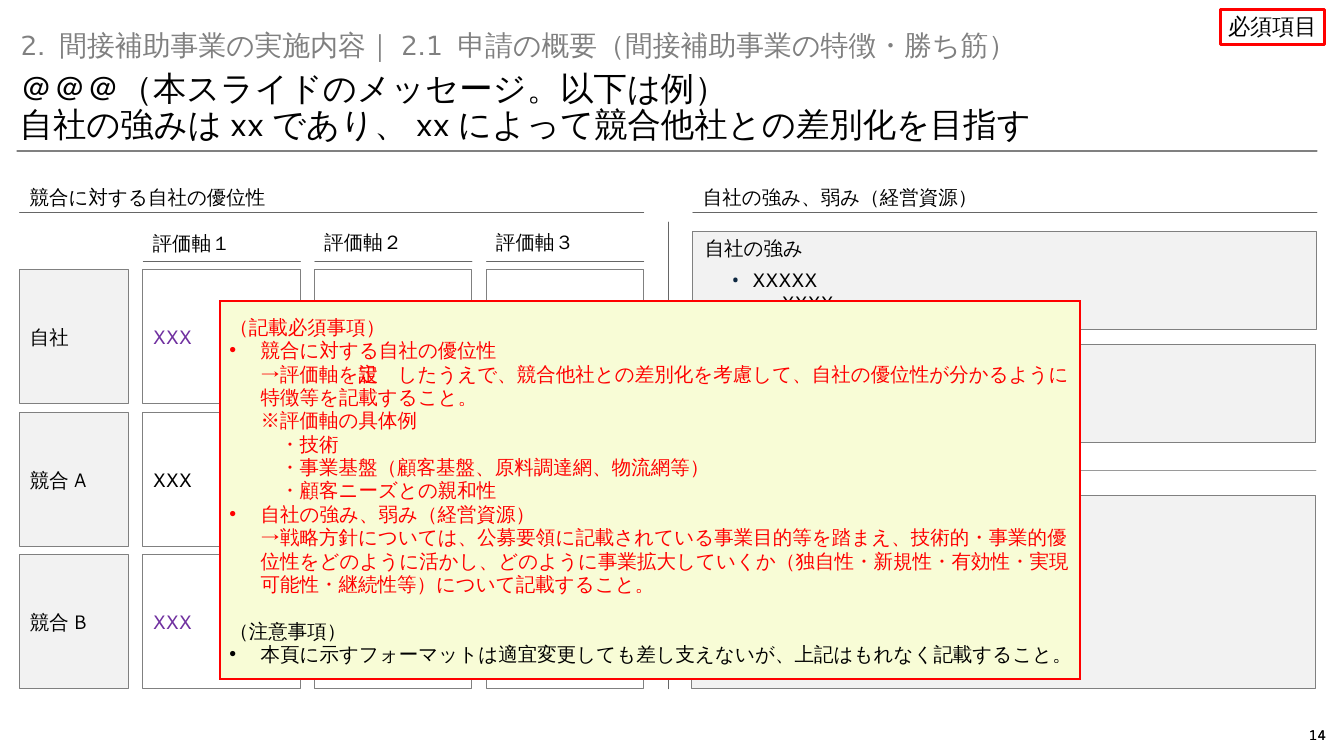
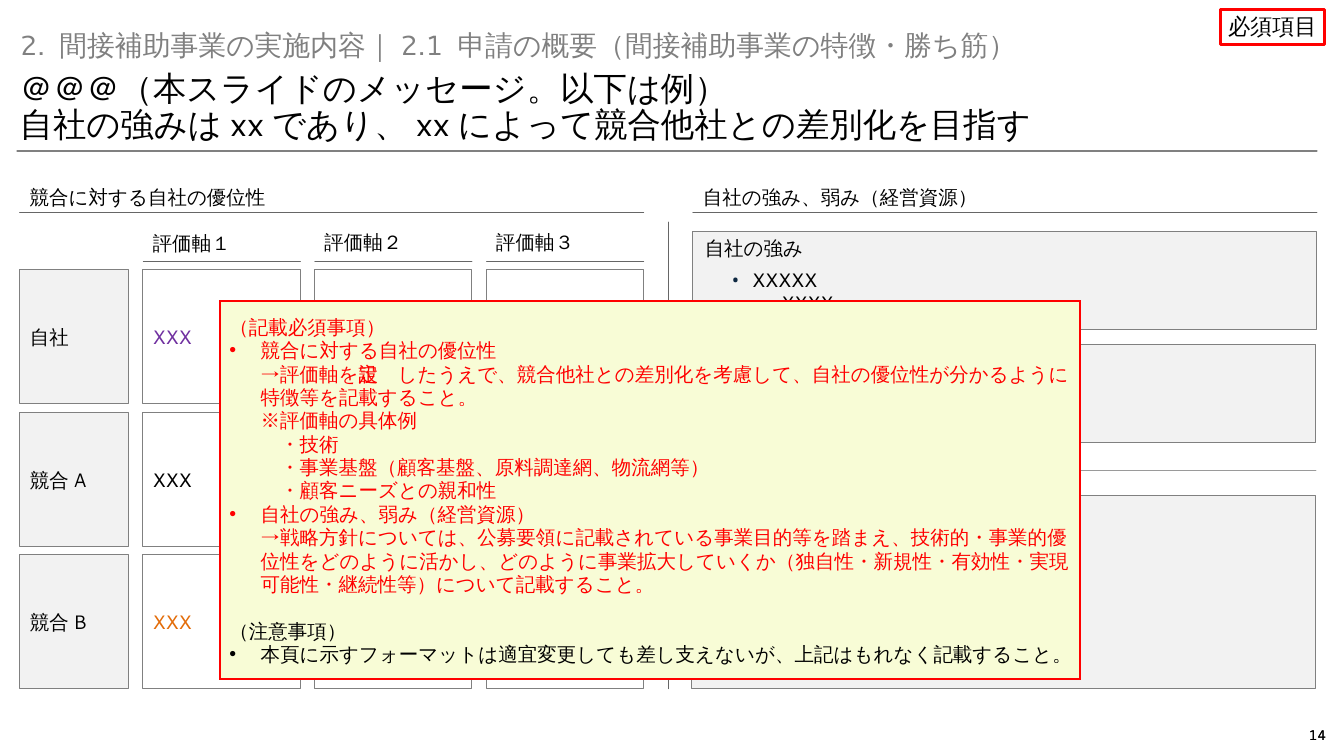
XXX colour: purple -> orange (172, 623)
